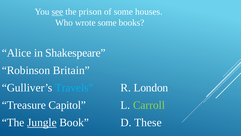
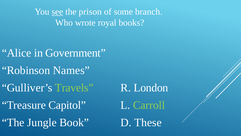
houses: houses -> branch (149, 12)
wrote some: some -> royal (107, 23)
Shakespeare: Shakespeare -> Government (75, 53)
Britain: Britain -> Names (71, 70)
Travels colour: light blue -> light green (74, 88)
Jungle underline: present -> none (42, 122)
